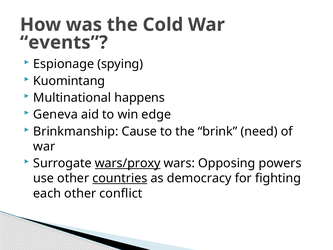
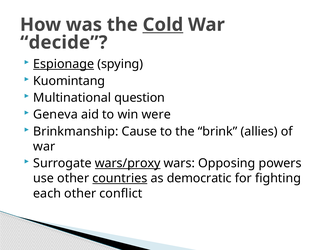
Cold underline: none -> present (163, 25)
events: events -> decide (64, 42)
Espionage underline: none -> present (64, 64)
happens: happens -> question (140, 98)
edge: edge -> were (156, 114)
need: need -> allies (259, 131)
democracy: democracy -> democratic (199, 178)
